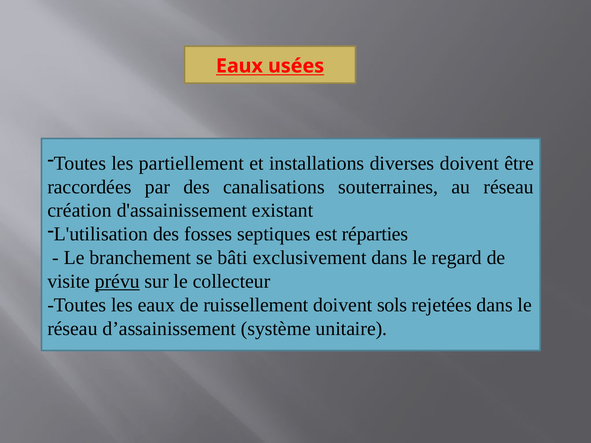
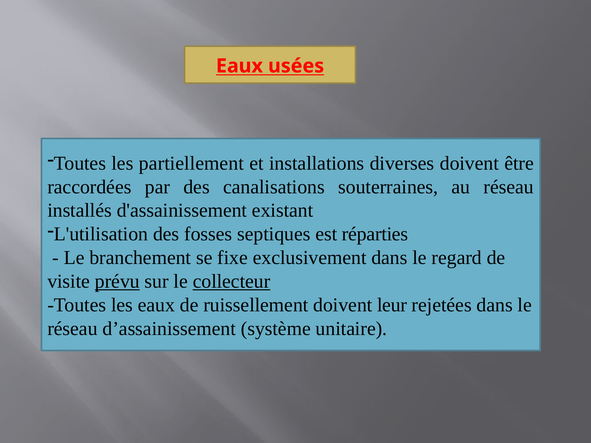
création: création -> installés (80, 211)
bâti: bâti -> fixe (233, 258)
collecteur underline: none -> present (232, 282)
sols: sols -> leur (392, 305)
